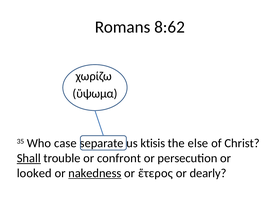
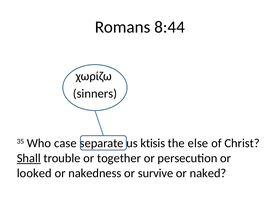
8:62: 8:62 -> 8:44 (170, 27)
ὕψωμα: ὕψωμα -> sinners (95, 94)
confront: confront -> together (119, 158)
nakedness underline: present -> none (95, 173)
ἕτερος: ἕτερος -> survive (156, 173)
dearly: dearly -> naked (208, 173)
